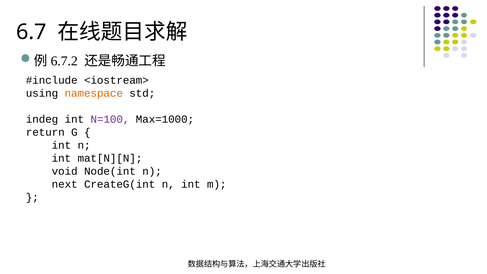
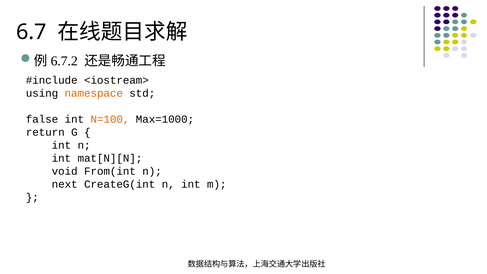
indeg: indeg -> false (42, 119)
N=100 colour: purple -> orange (110, 119)
Node(int: Node(int -> From(int (110, 171)
